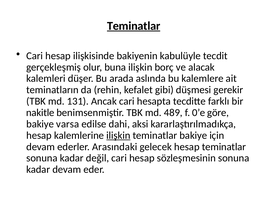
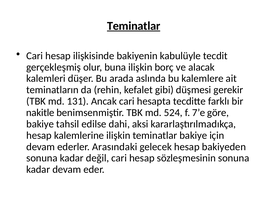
489: 489 -> 524 (173, 112)
0’e: 0’e -> 7’e (199, 112)
varsa: varsa -> tahsil (68, 124)
ilişkin underline: present -> none (118, 135)
hesap teminatlar: teminatlar -> bakiyeden (224, 146)
